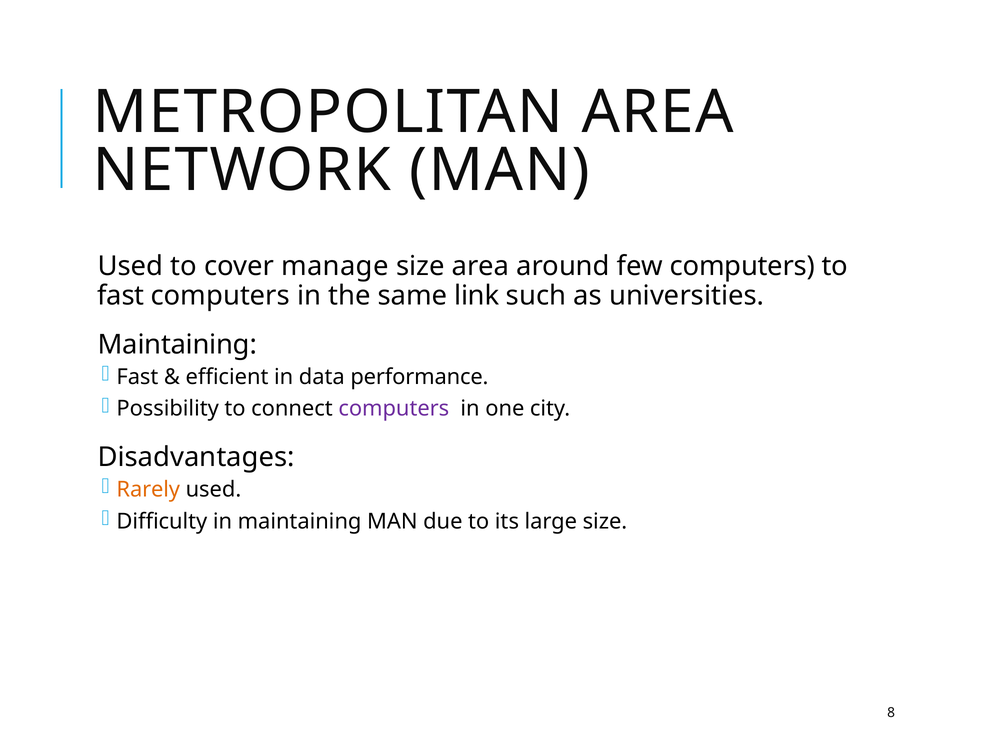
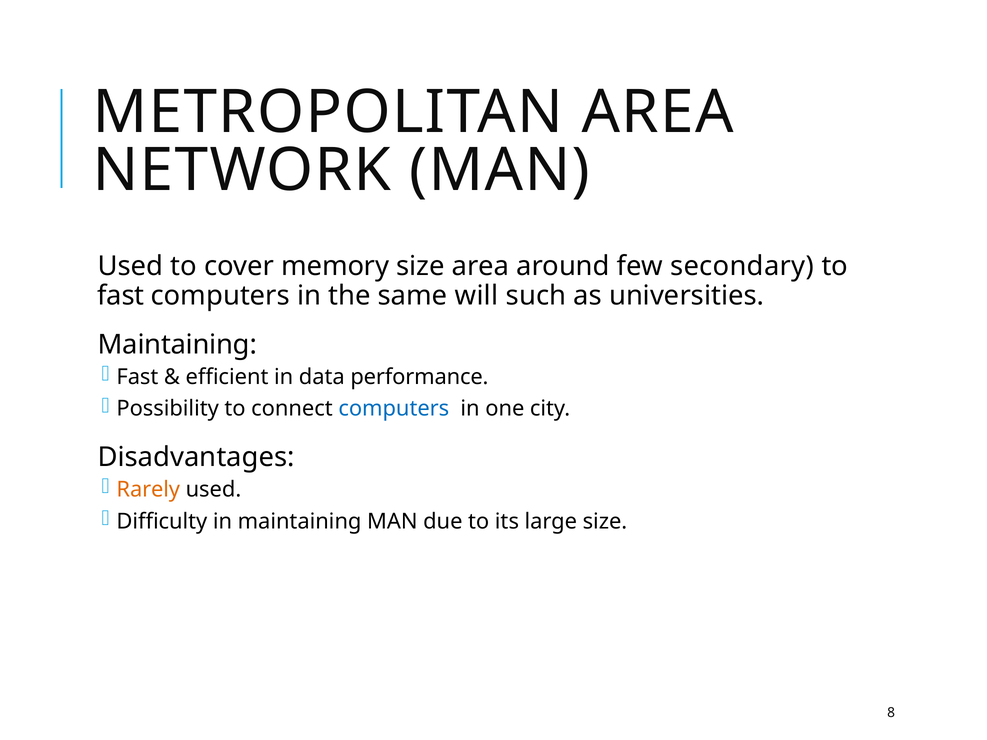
manage: manage -> memory (335, 266)
few computers: computers -> secondary (742, 266)
link: link -> will (477, 296)
computers colour: purple -> blue (394, 409)
